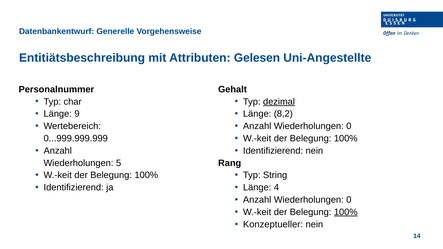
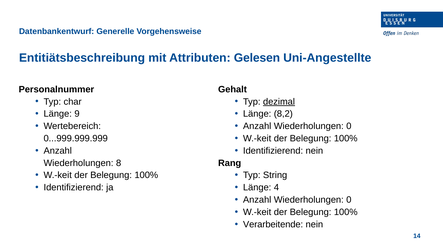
5: 5 -> 8 (119, 163)
100% underline: present -> none (346, 212)
Konzeptueller: Konzeptueller -> Verarbeitende (273, 225)
